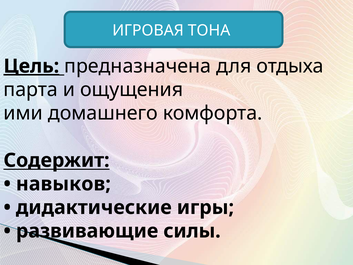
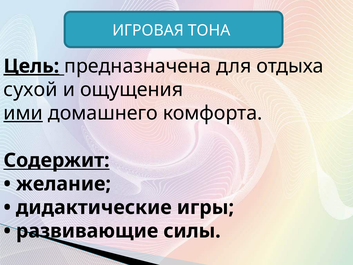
парта: парта -> сухой (31, 90)
ими underline: none -> present (23, 113)
навыков: навыков -> желание (63, 184)
